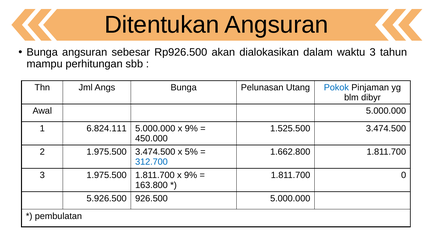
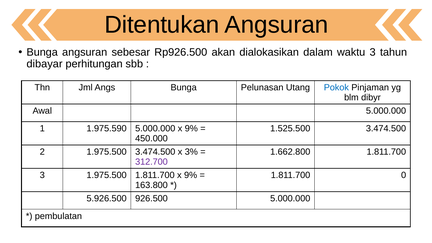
mampu: mampu -> dibayar (45, 64)
6.824.111: 6.824.111 -> 1.975.590 (107, 128)
5%: 5% -> 3% (191, 152)
312.700 colour: blue -> purple (151, 162)
